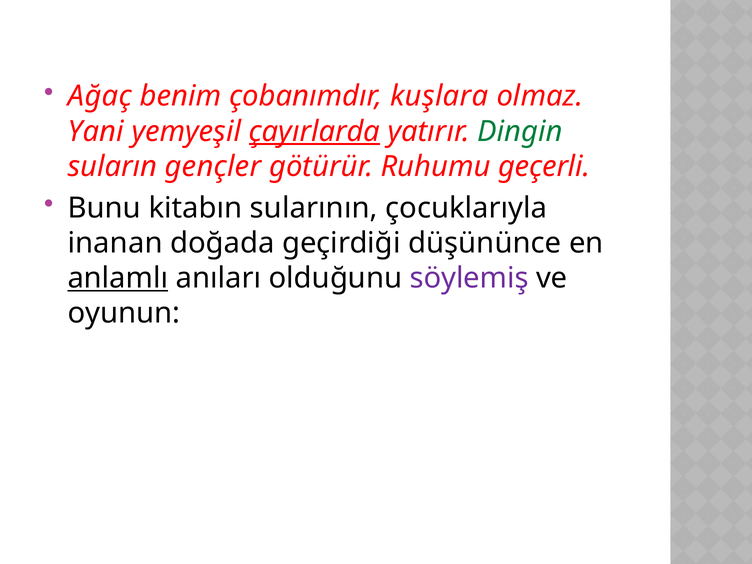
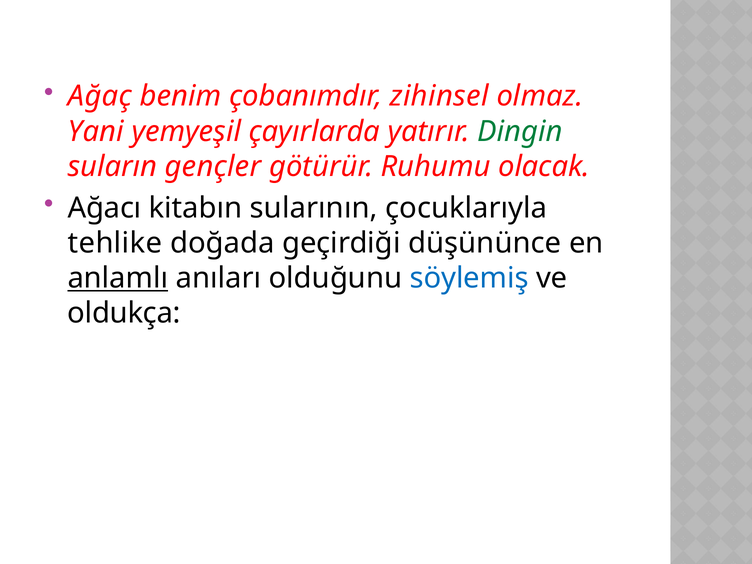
kuşlara: kuşlara -> zihinsel (439, 96)
çayırlarda underline: present -> none (314, 131)
geçerli: geçerli -> olacak (544, 166)
Bunu: Bunu -> Ağacı (104, 208)
inanan: inanan -> tehlike (115, 243)
söylemiş colour: purple -> blue (469, 278)
oyunun: oyunun -> oldukça (124, 313)
